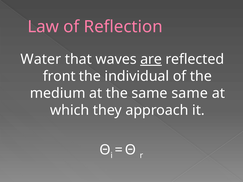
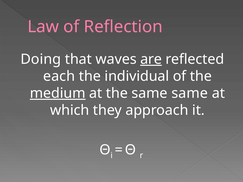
Water: Water -> Doing (41, 59)
front: front -> each (59, 76)
medium underline: none -> present (58, 93)
